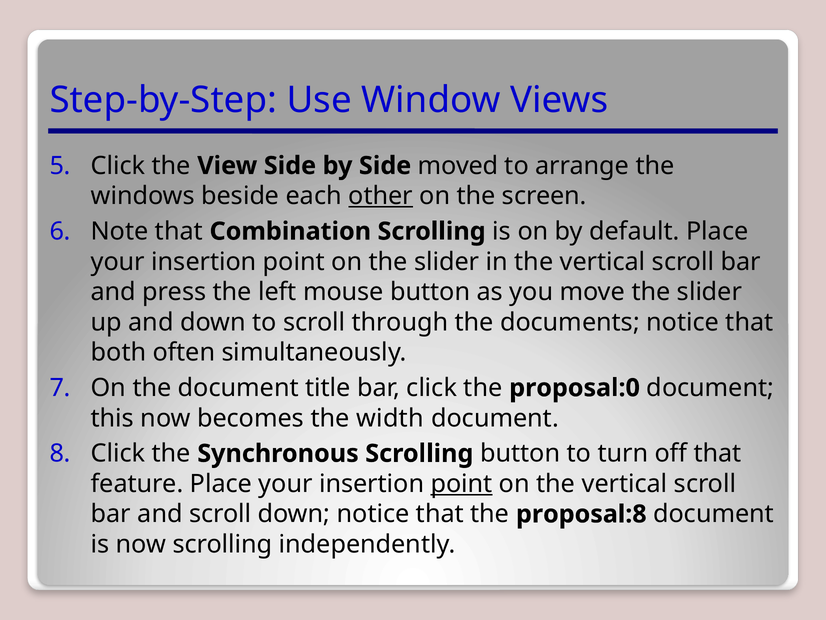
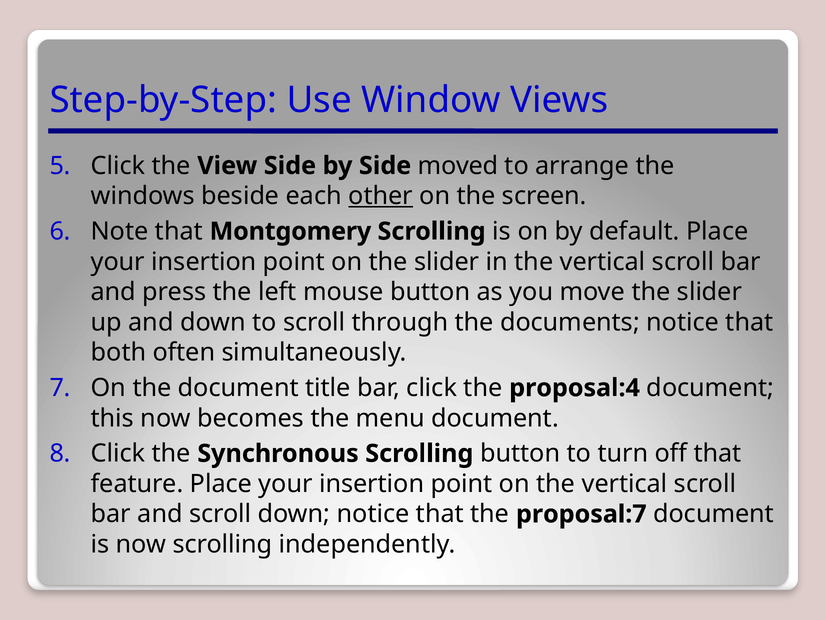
Combination: Combination -> Montgomery (290, 231)
proposal:0: proposal:0 -> proposal:4 (575, 388)
width: width -> menu (390, 418)
point underline: present -> none (462, 483)
proposal:8: proposal:8 -> proposal:7 (581, 514)
